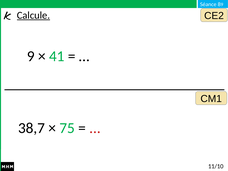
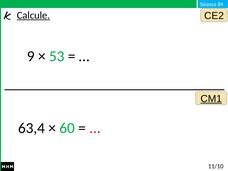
41: 41 -> 53 (57, 56)
CM1 underline: none -> present (211, 99)
38,7: 38,7 -> 63,4 (32, 128)
75: 75 -> 60 (67, 128)
